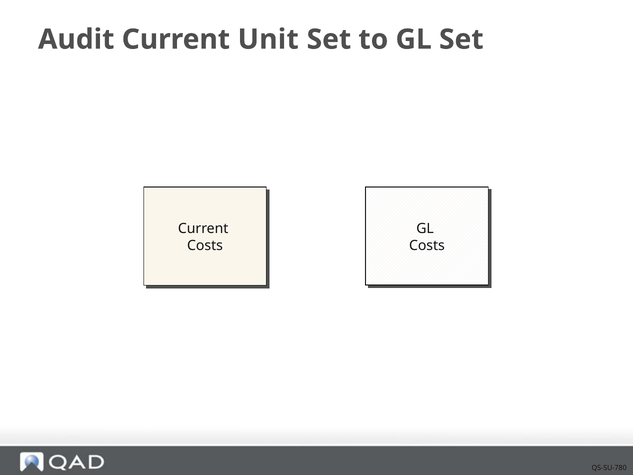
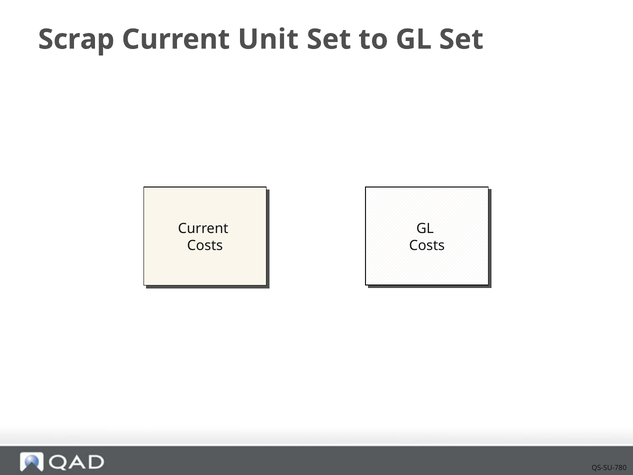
Audit: Audit -> Scrap (76, 39)
